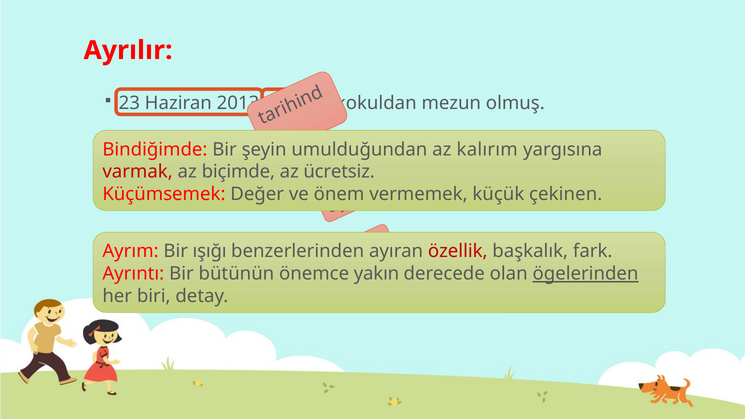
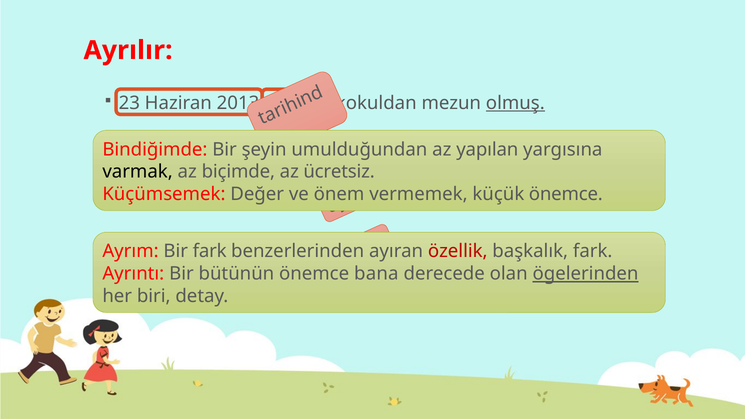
olmuş underline: none -> present (515, 103)
kalırım: kalırım -> yapılan (487, 149)
varmak colour: red -> black (138, 172)
çekinen: çekinen -> önemce (566, 194)
ışığı: ışığı -> fark (210, 251)
yakın: yakın -> bana (376, 274)
